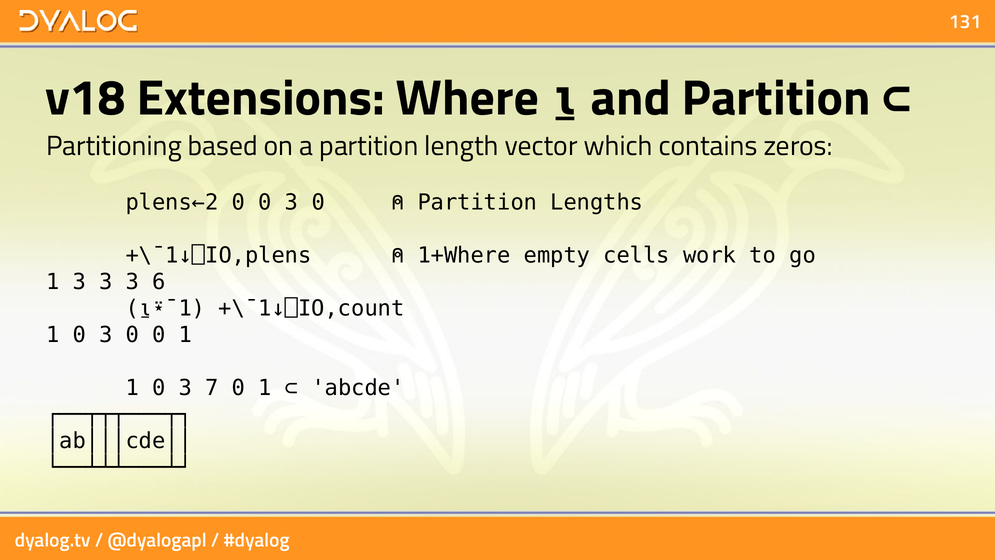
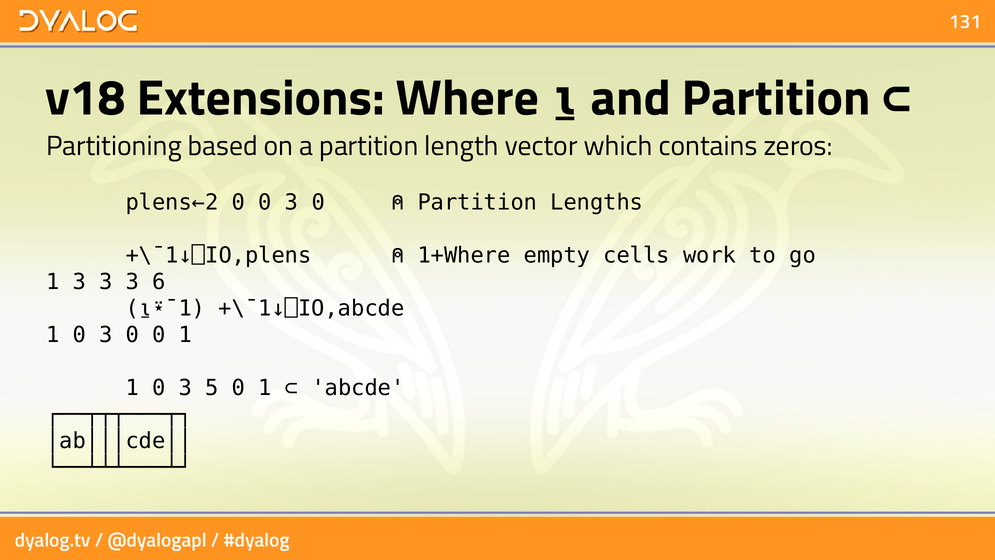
+\¯1↓⎕IO,count: +\¯1↓⎕IO,count -> +\¯1↓⎕IO,abcde (311, 308)
7: 7 -> 5 (212, 388)
